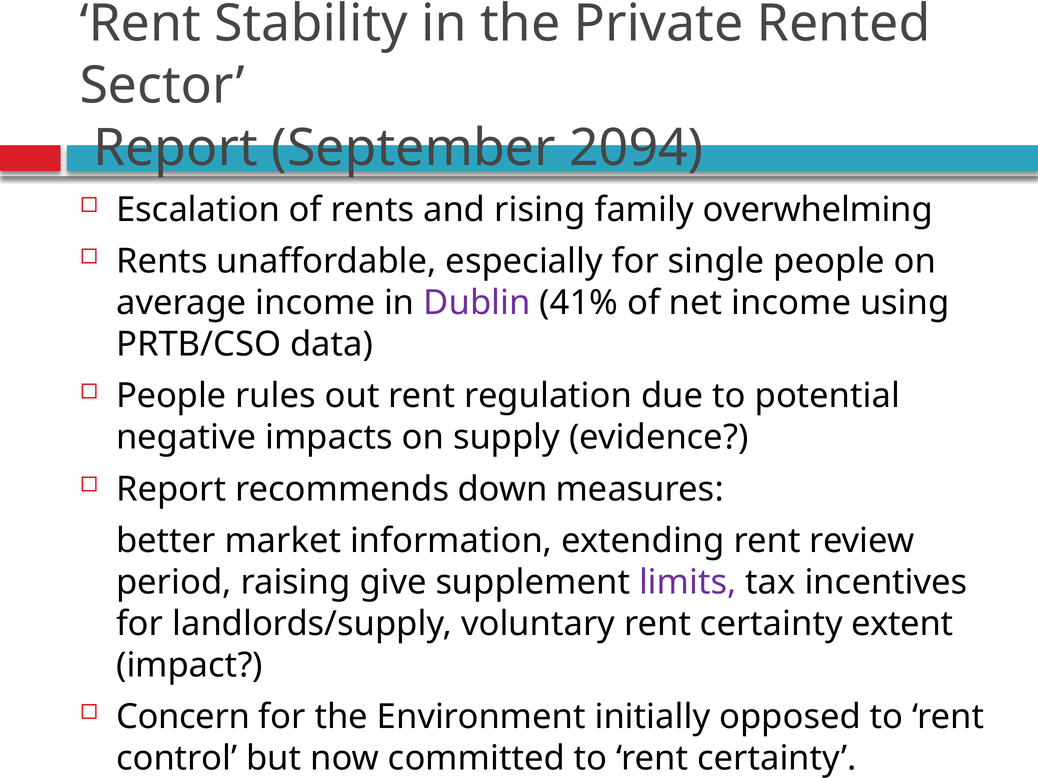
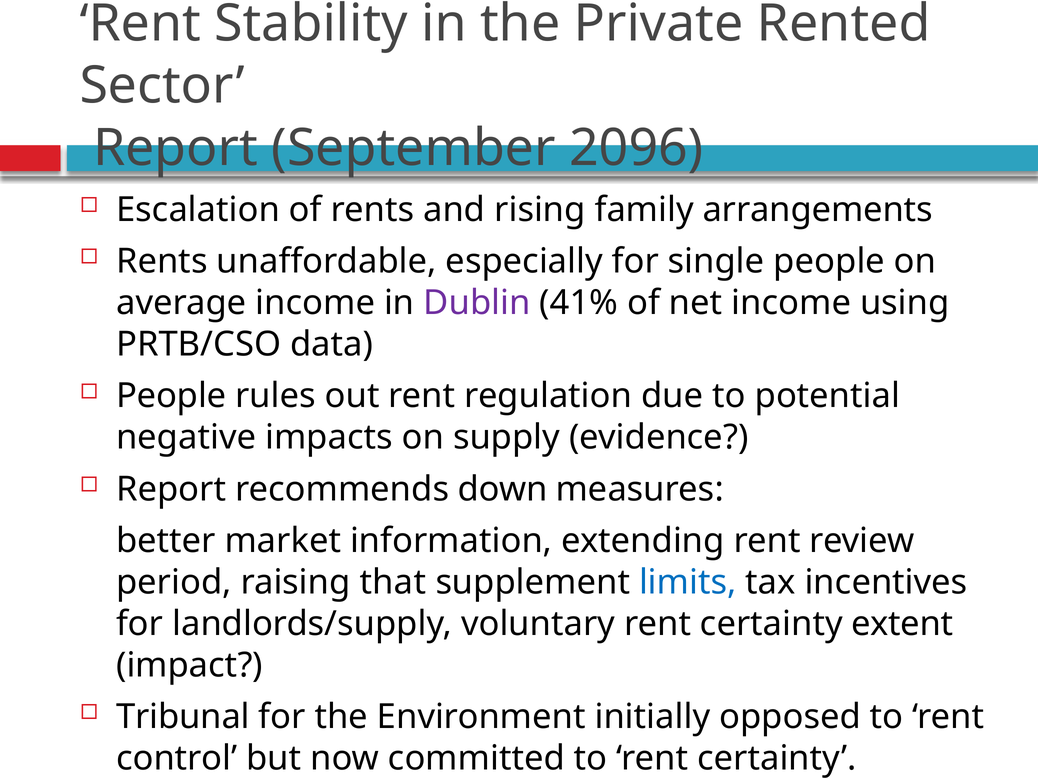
2094: 2094 -> 2096 (636, 148)
overwhelming: overwhelming -> arrangements (818, 210)
give: give -> that (393, 583)
limits colour: purple -> blue (688, 583)
Concern: Concern -> Tribunal (183, 717)
